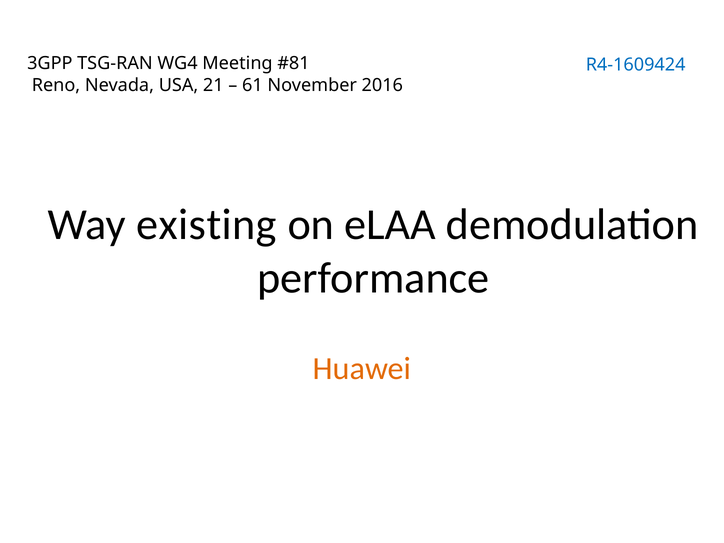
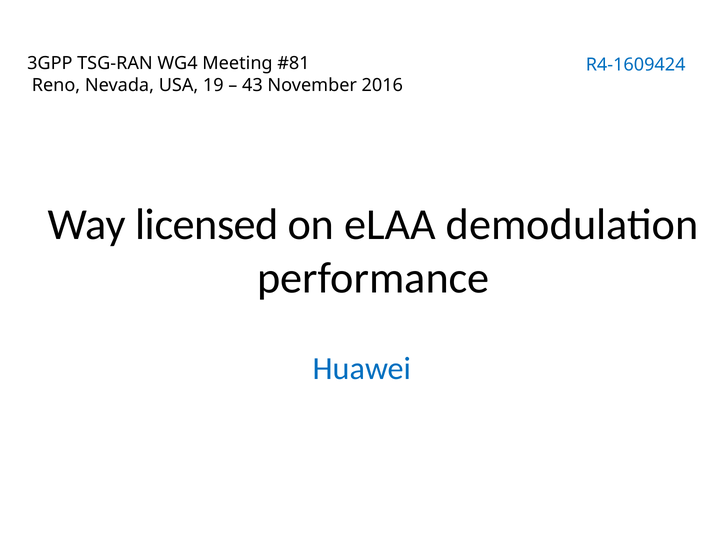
21: 21 -> 19 (213, 85)
61: 61 -> 43 (252, 85)
existing: existing -> licensed (207, 225)
Huawei colour: orange -> blue (362, 369)
